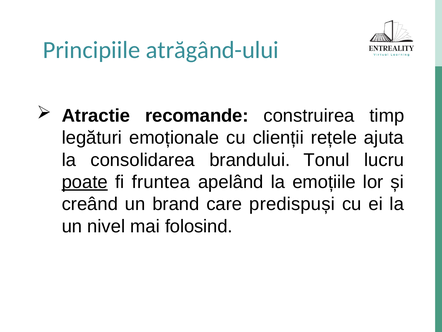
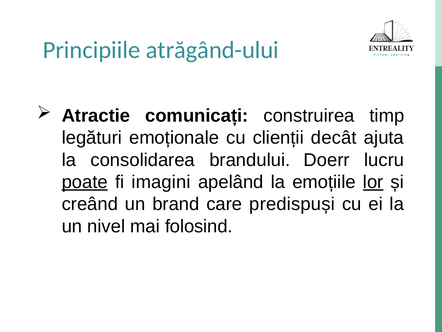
recomande: recomande -> comunicați (197, 116)
rețele: rețele -> decât (334, 138)
Tonul: Tonul -> Doerr (327, 160)
fruntea: fruntea -> imagini (161, 182)
lor underline: none -> present (373, 182)
